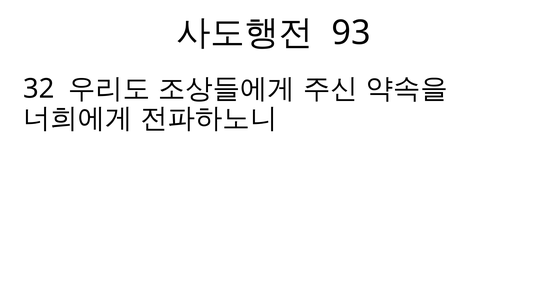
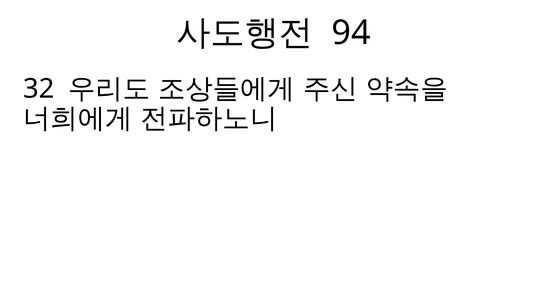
93: 93 -> 94 (351, 33)
